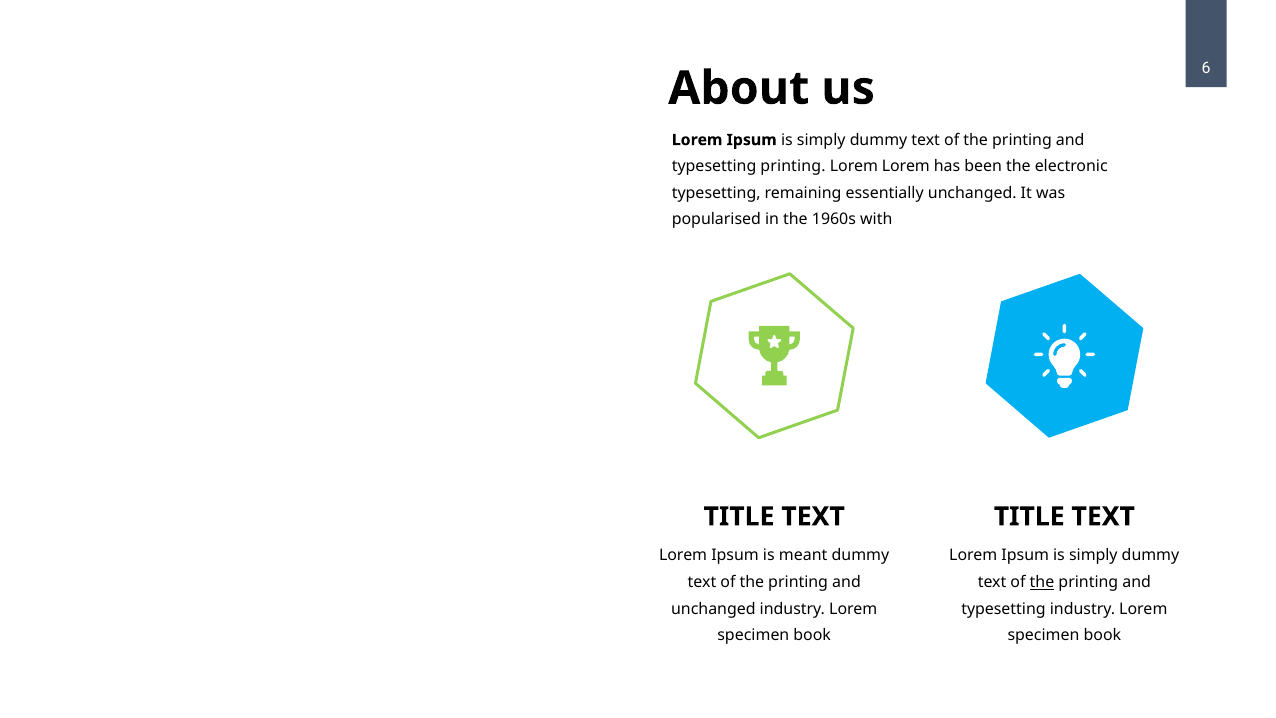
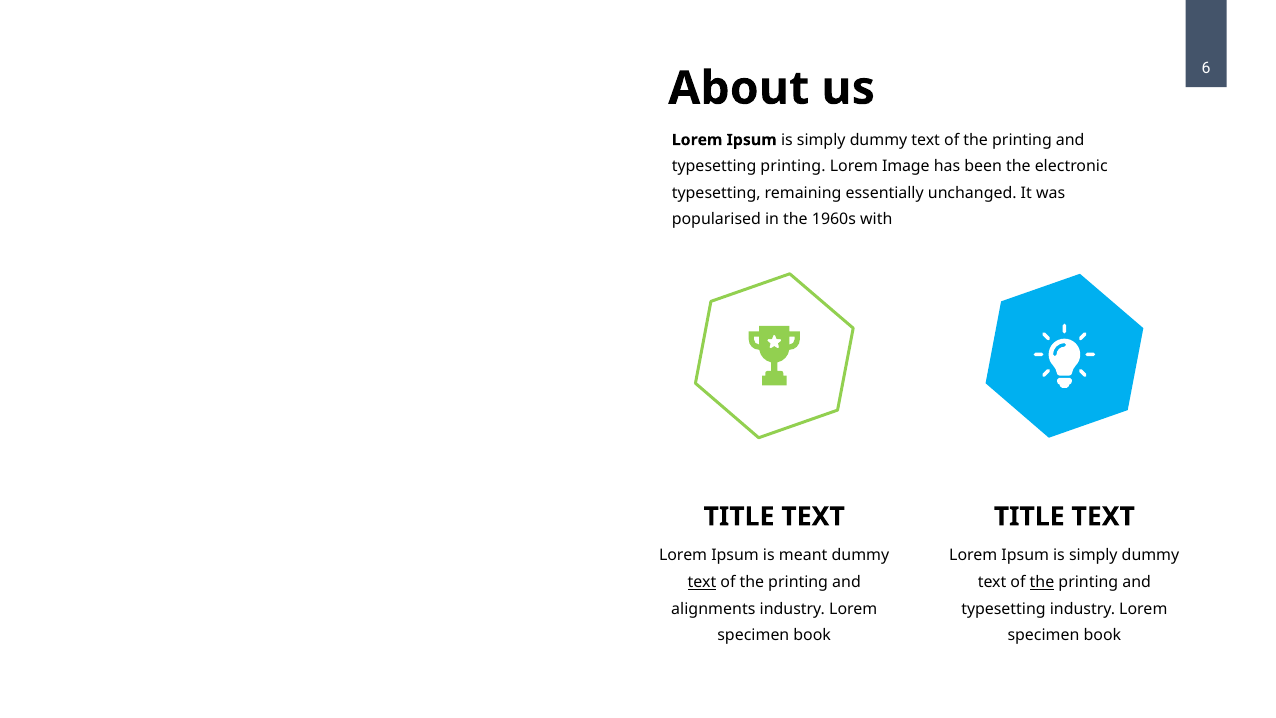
Lorem Lorem: Lorem -> Image (906, 166)
text underline: none -> present (702, 582)
unchanged: unchanged -> alignments (713, 609)
